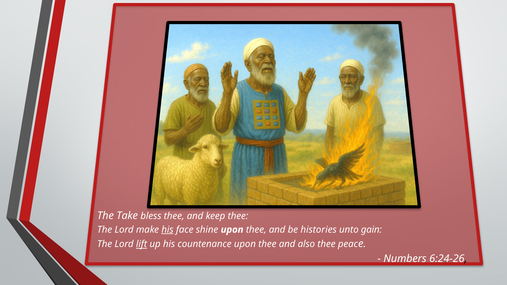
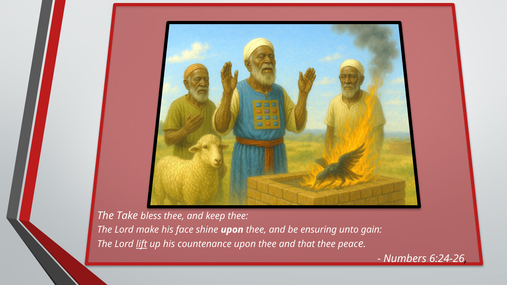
his underline: present -> none (167, 230)
histories: histories -> ensuring (319, 230)
also: also -> that (306, 244)
